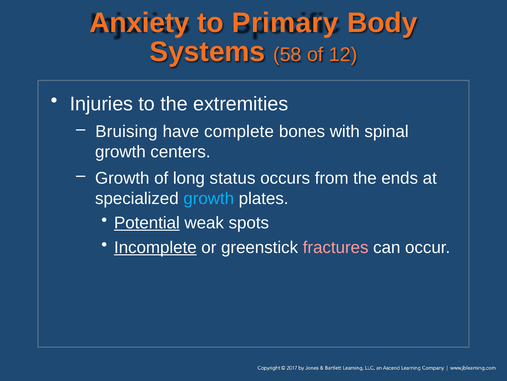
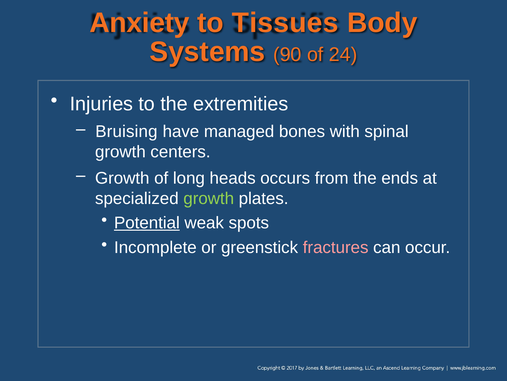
Primary: Primary -> Tissues (285, 23)
58: 58 -> 90 (287, 54)
12: 12 -> 24 (343, 54)
complete: complete -> managed (239, 131)
status: status -> heads (233, 178)
growth colour: light blue -> light green (209, 198)
Incomplete underline: present -> none (155, 247)
